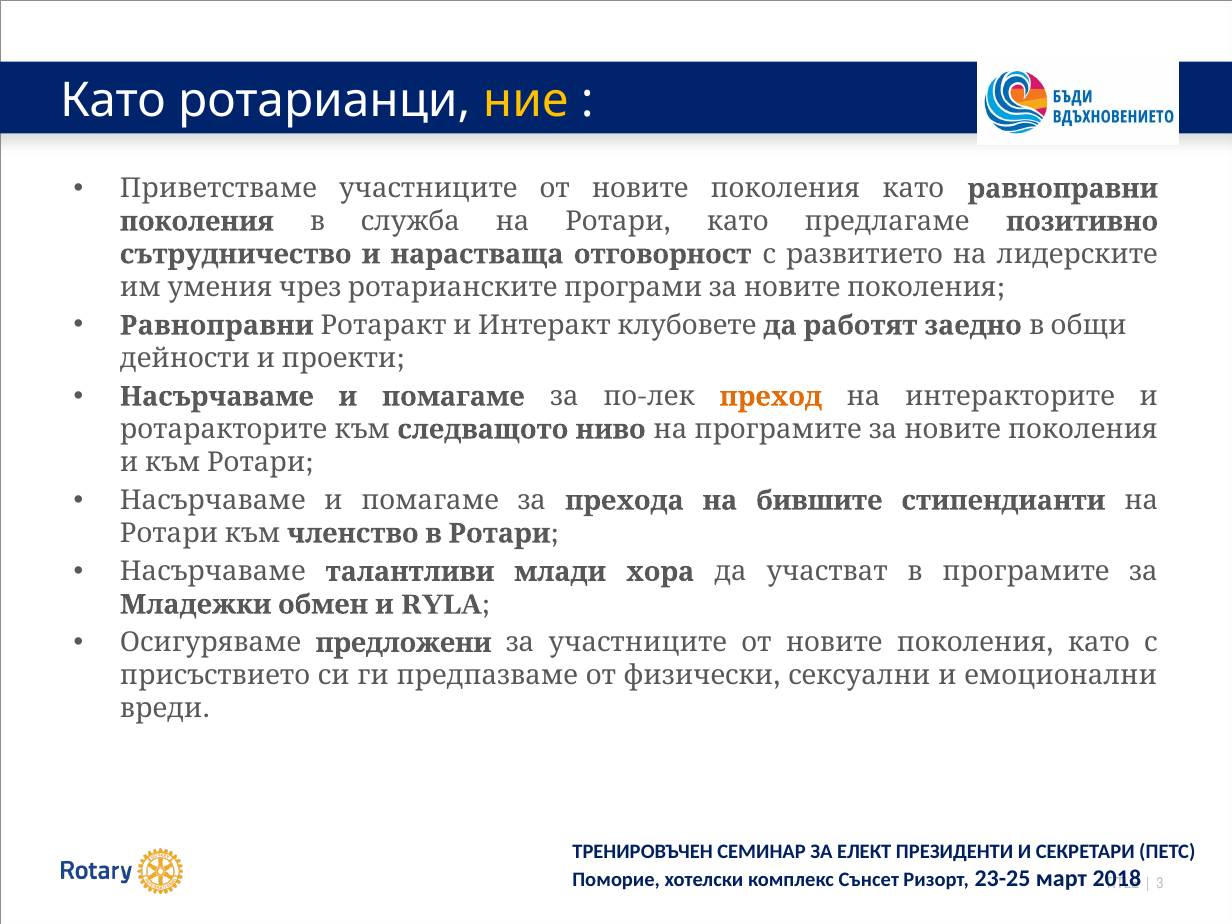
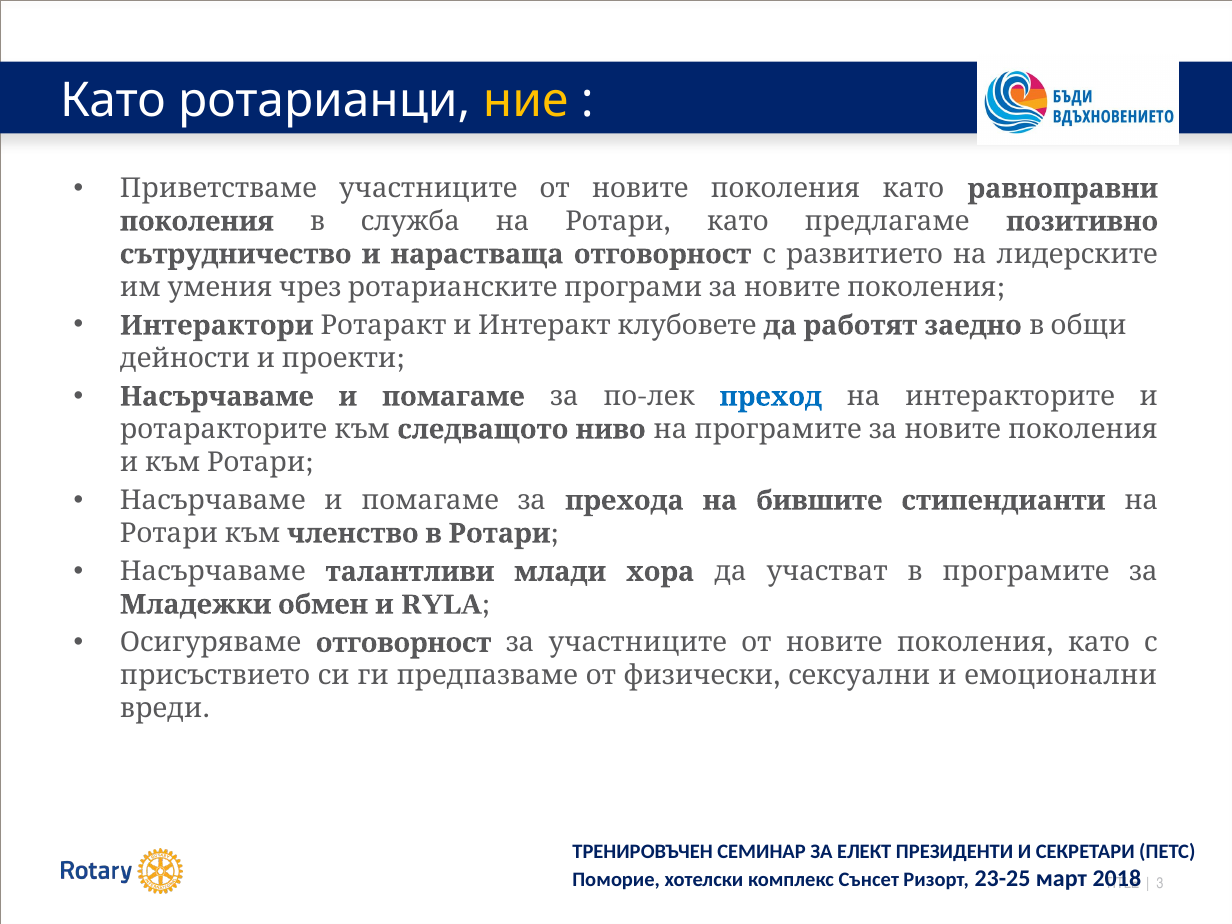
Равноправни: Равноправни -> Интерактори (217, 326)
преход colour: orange -> blue (771, 397)
Осигуряваме предложени: предложени -> отговорност (404, 643)
